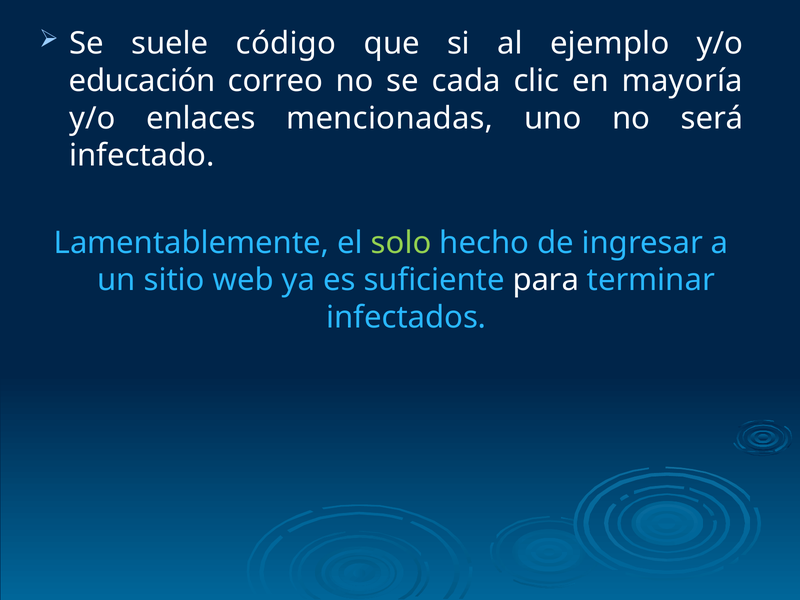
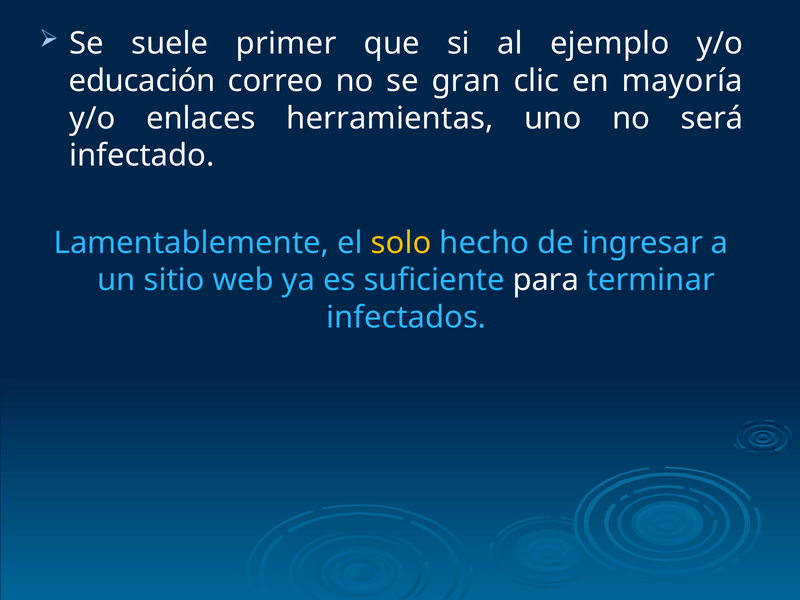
código: código -> primer (286, 44)
cada: cada -> gran (466, 81)
mencionadas: mencionadas -> herramientas (390, 118)
solo colour: light green -> yellow (401, 243)
